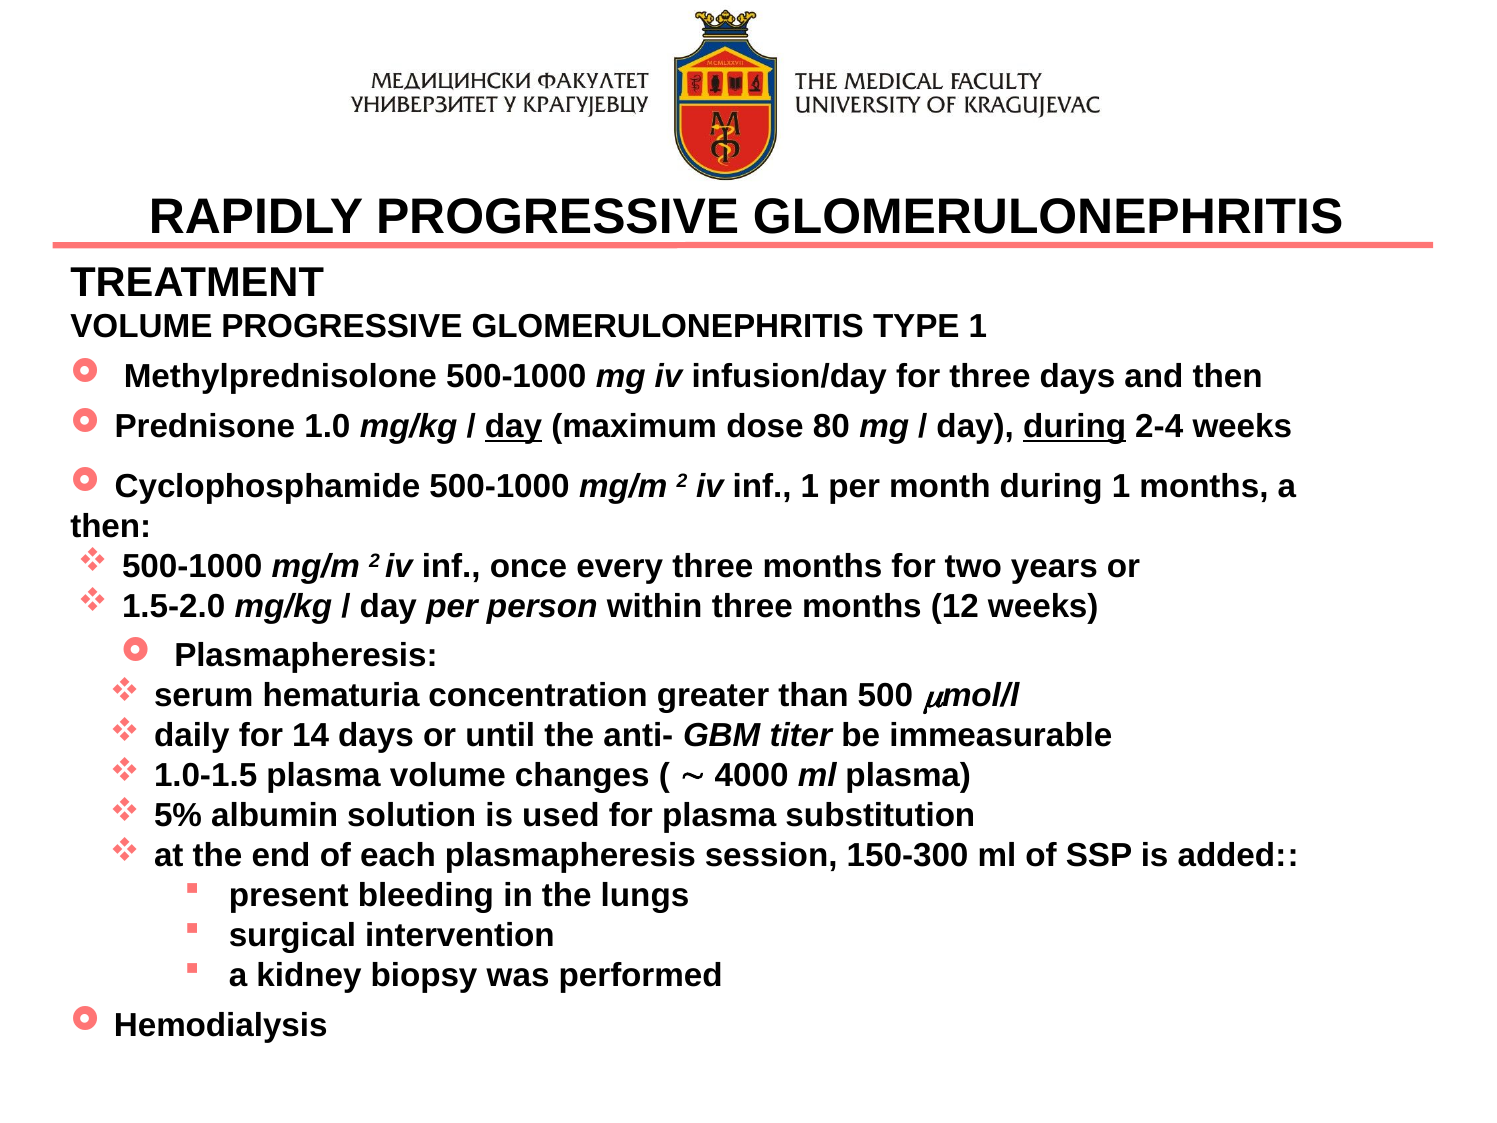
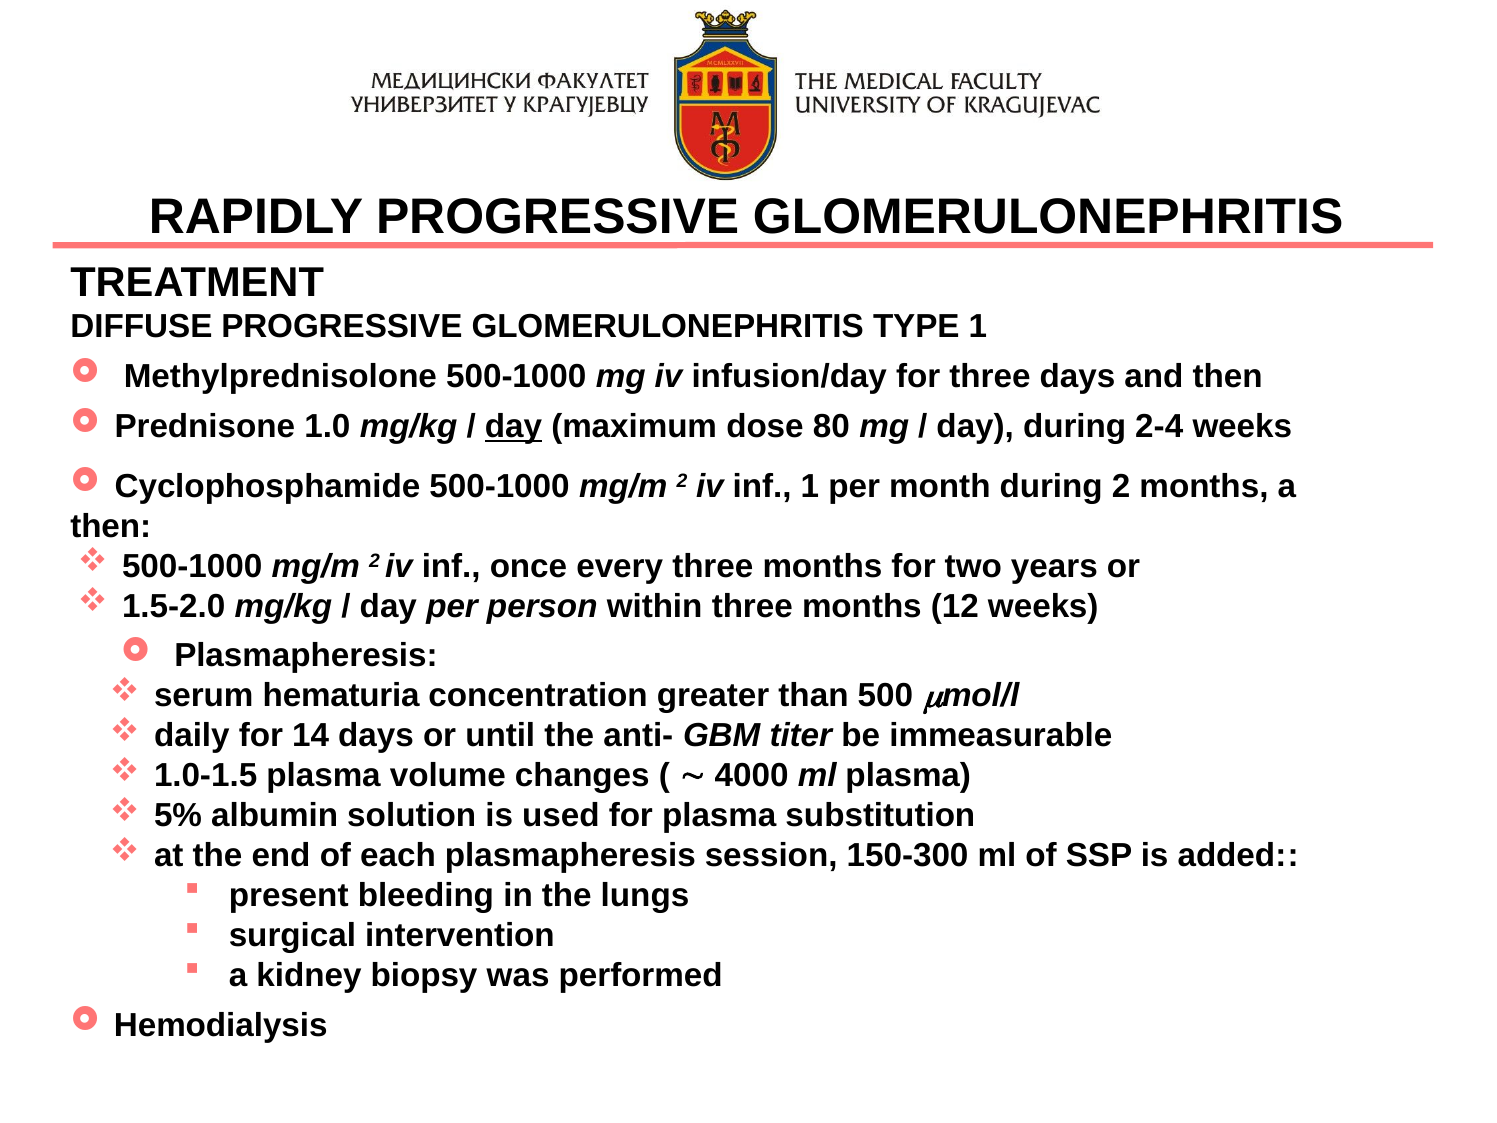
VOLUME: VOLUME -> DIFFUSE (141, 327)
during underline: present -> none (1075, 426)
during 1: 1 -> 2 (1121, 486)
